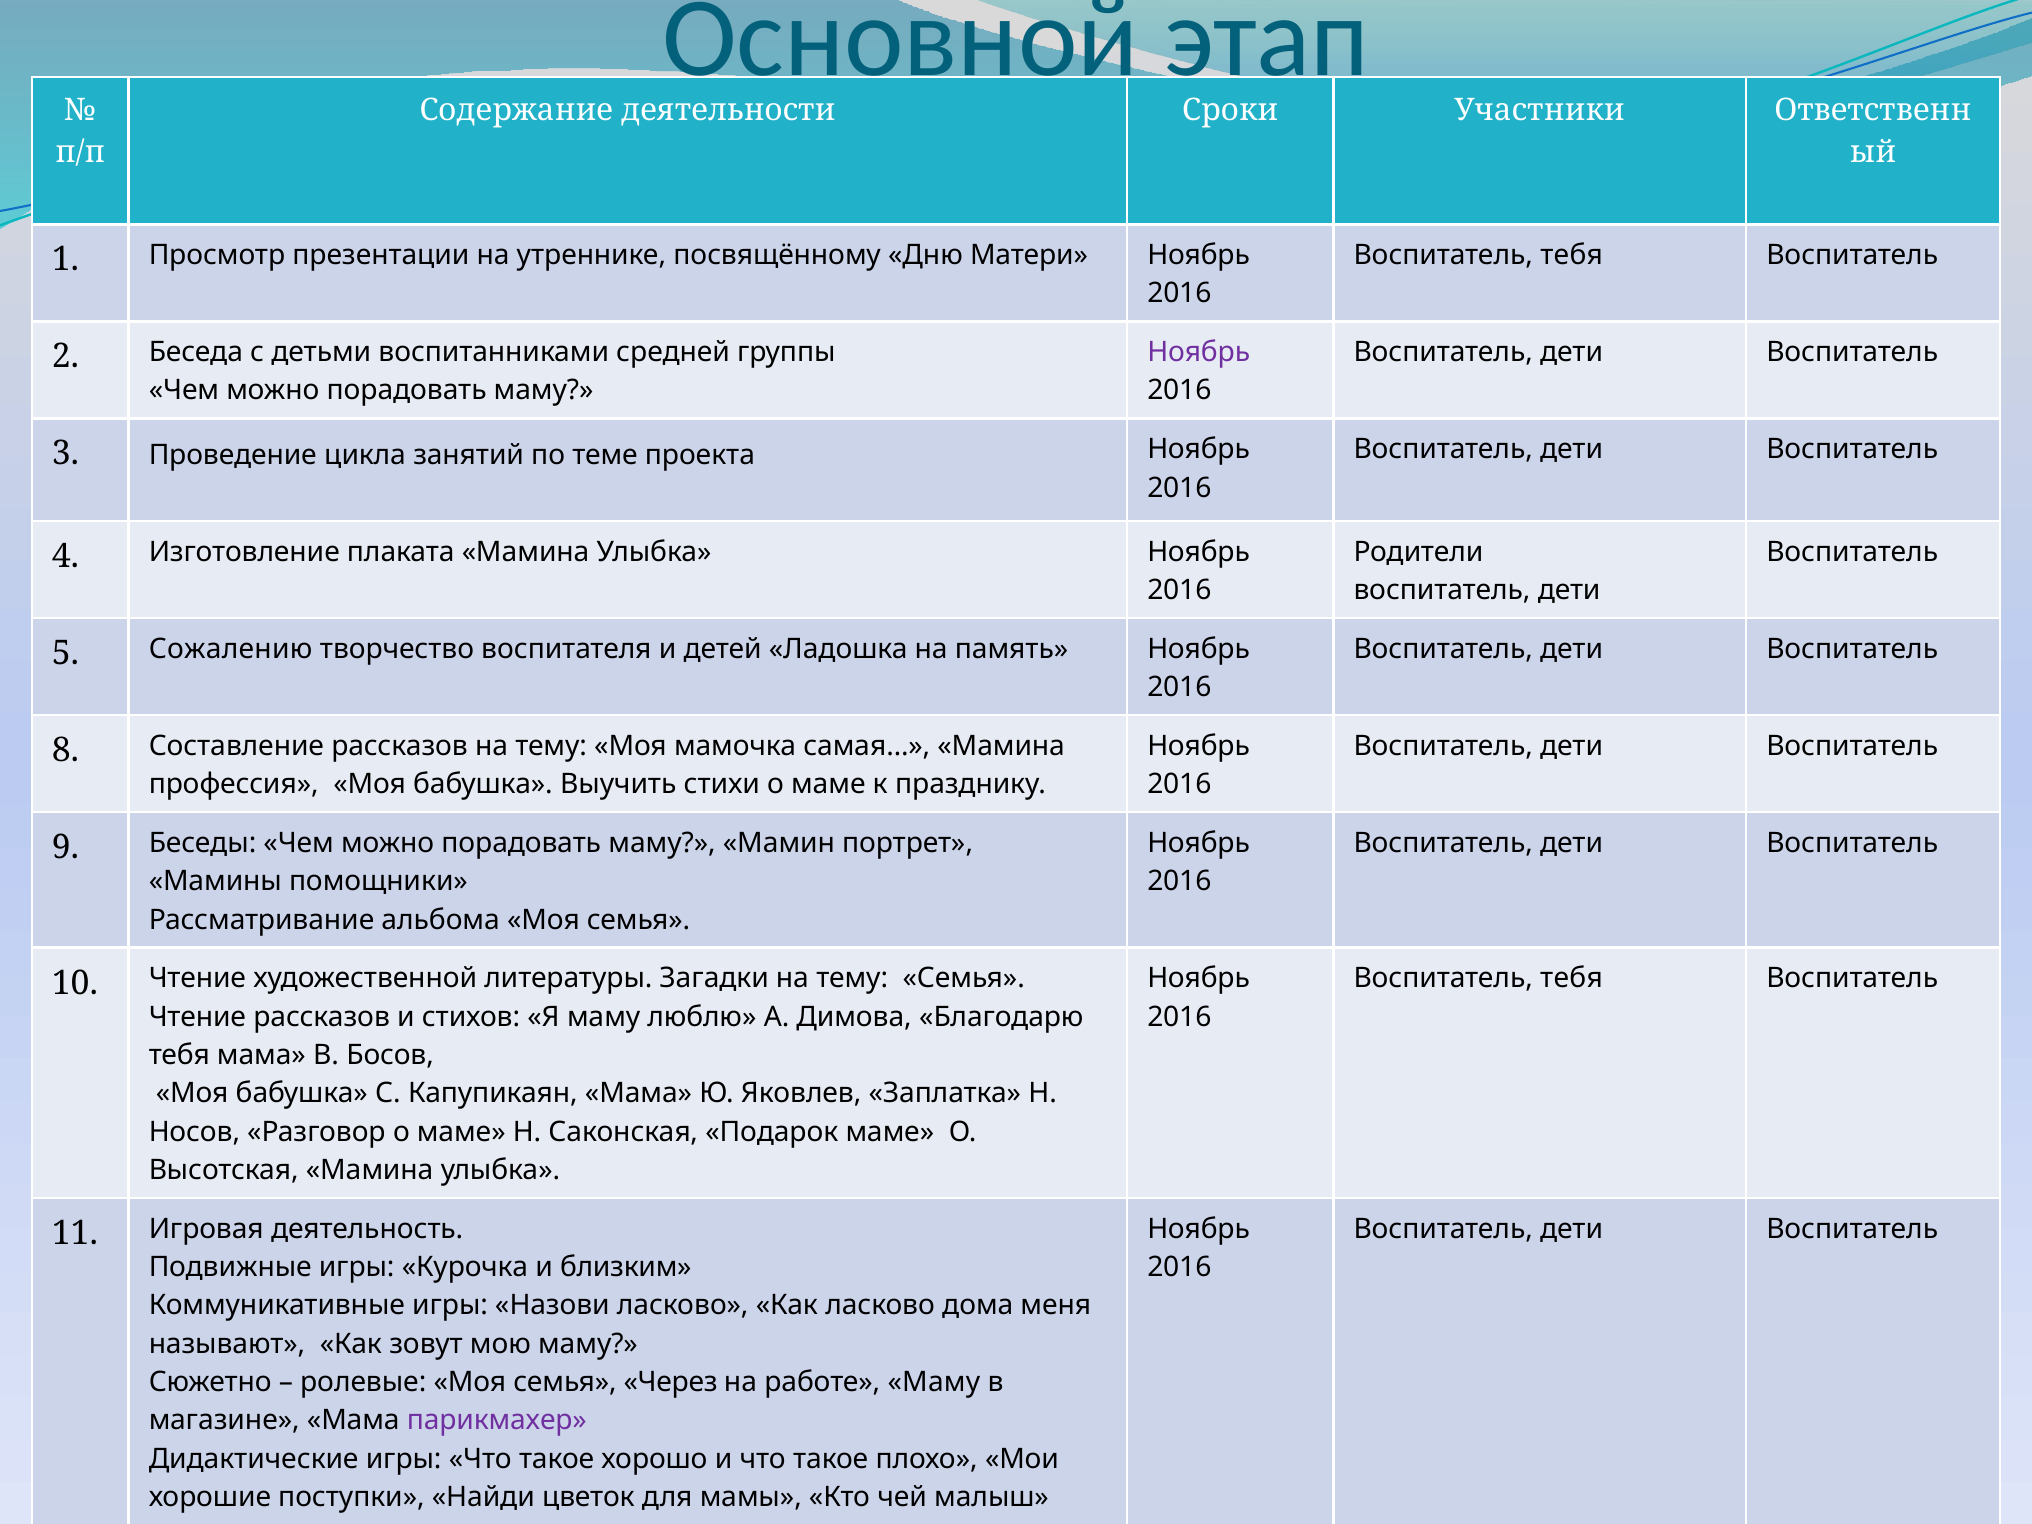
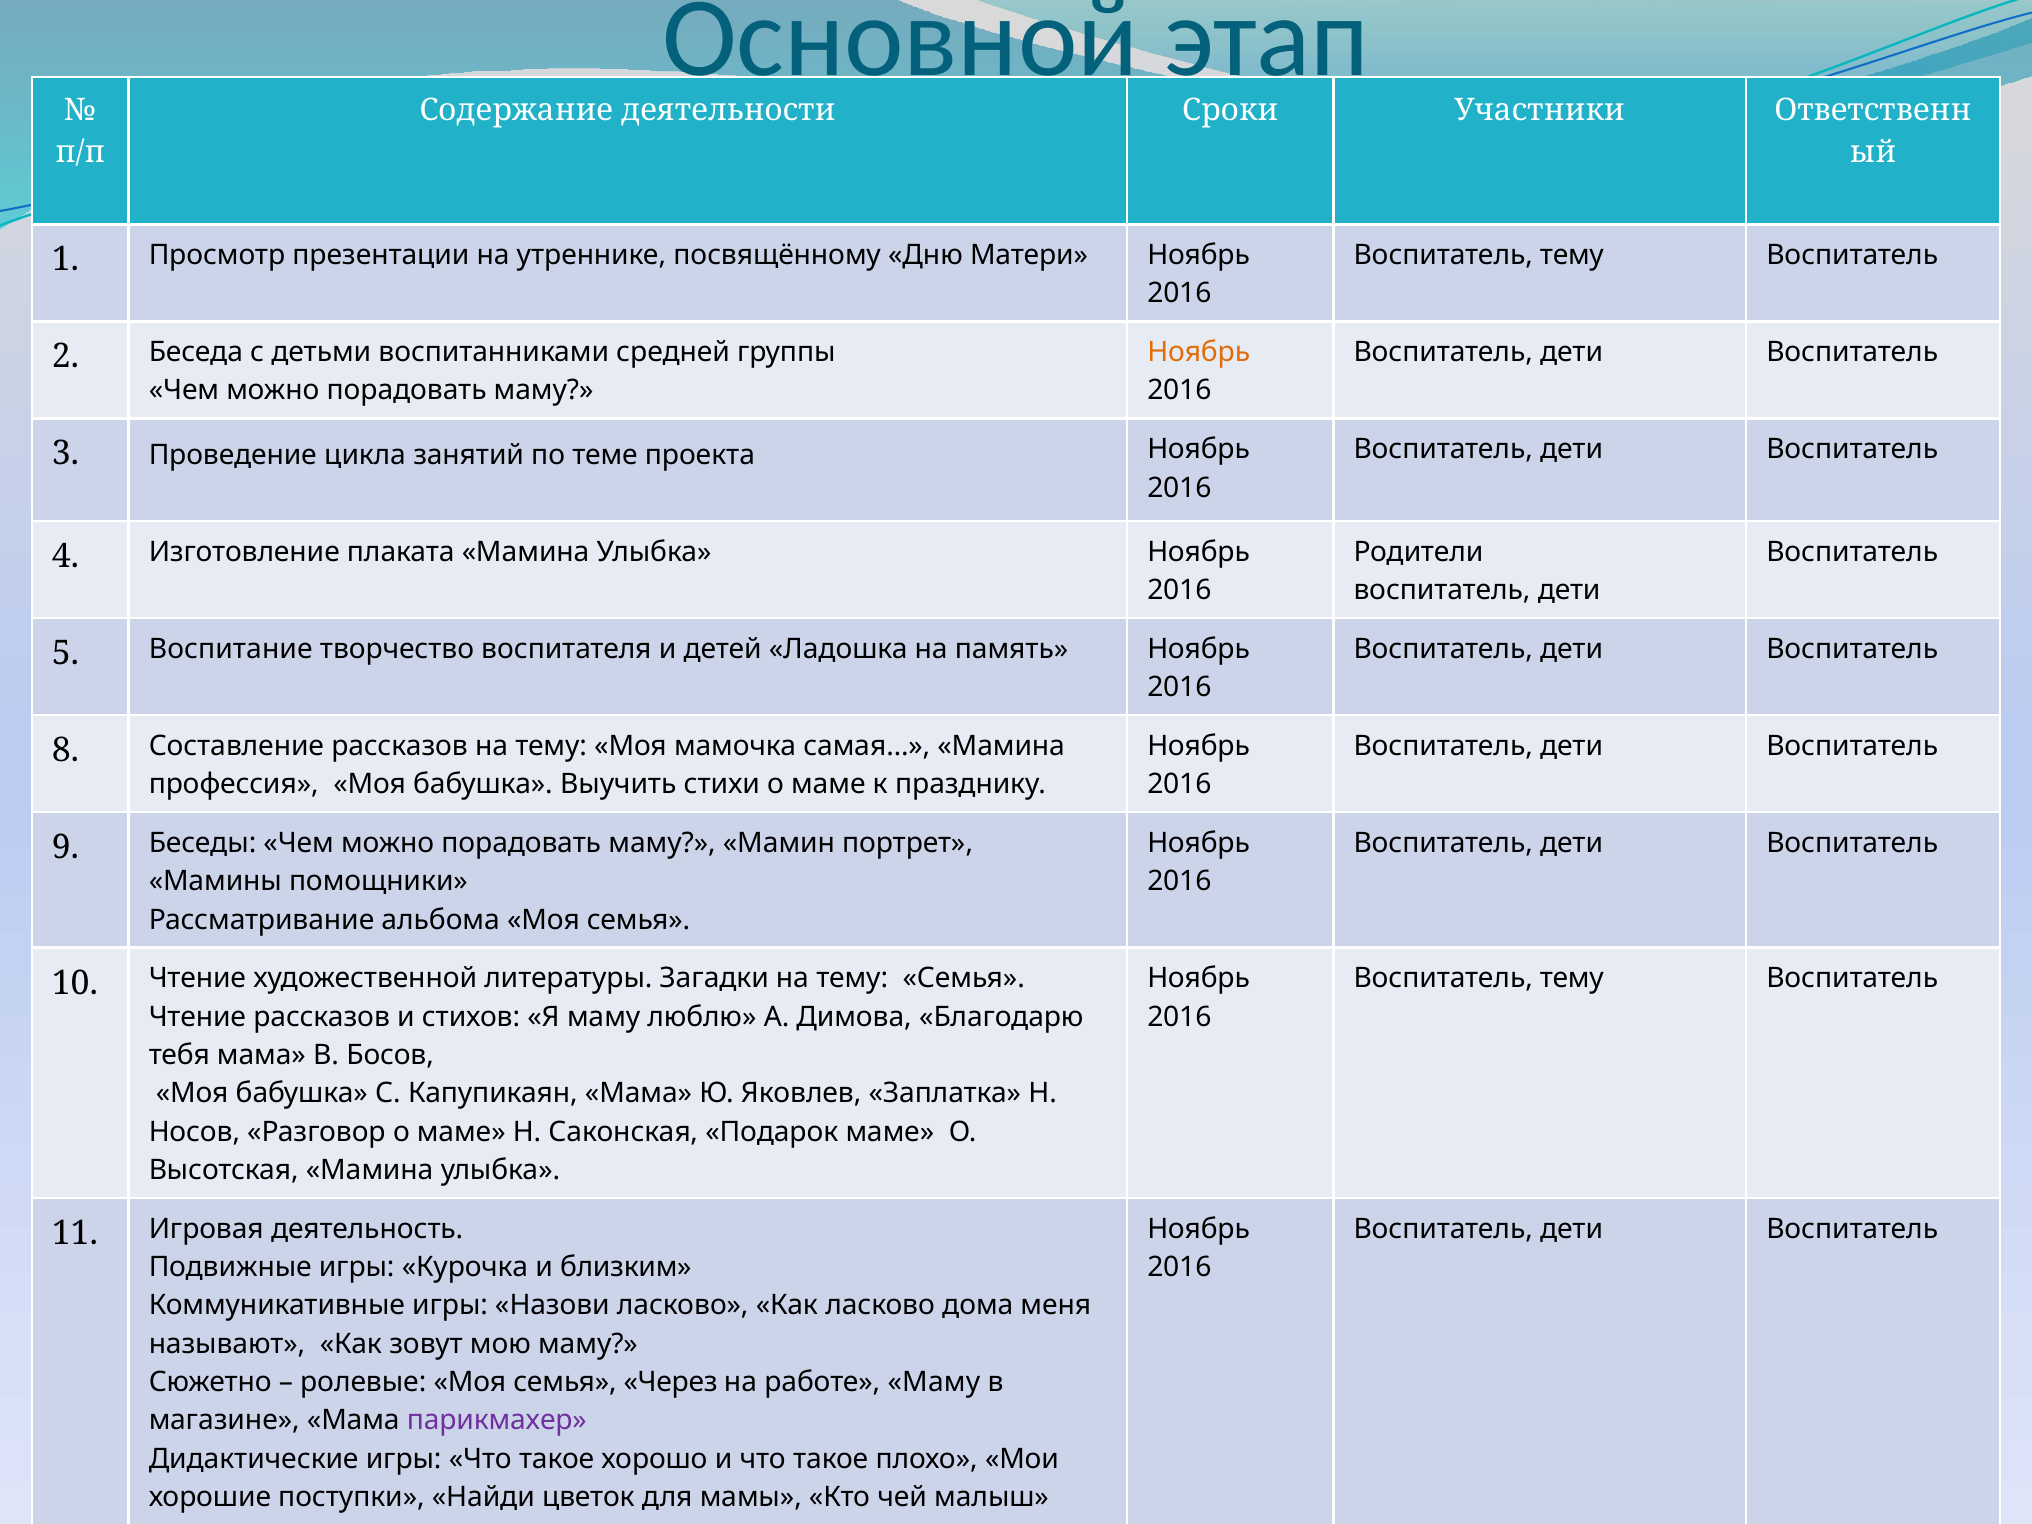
тебя: тебя -> тему (1572, 255)
Ноябрь colour: purple -> orange (1199, 352)
Сожалению: Сожалению -> Воспитание (231, 649)
тебя: тебя -> тему (1572, 979)
